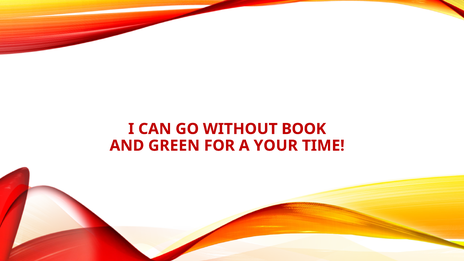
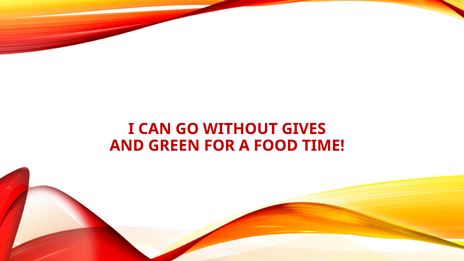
BOOK: BOOK -> GIVES (304, 129)
YOUR: YOUR -> FOOD (276, 146)
